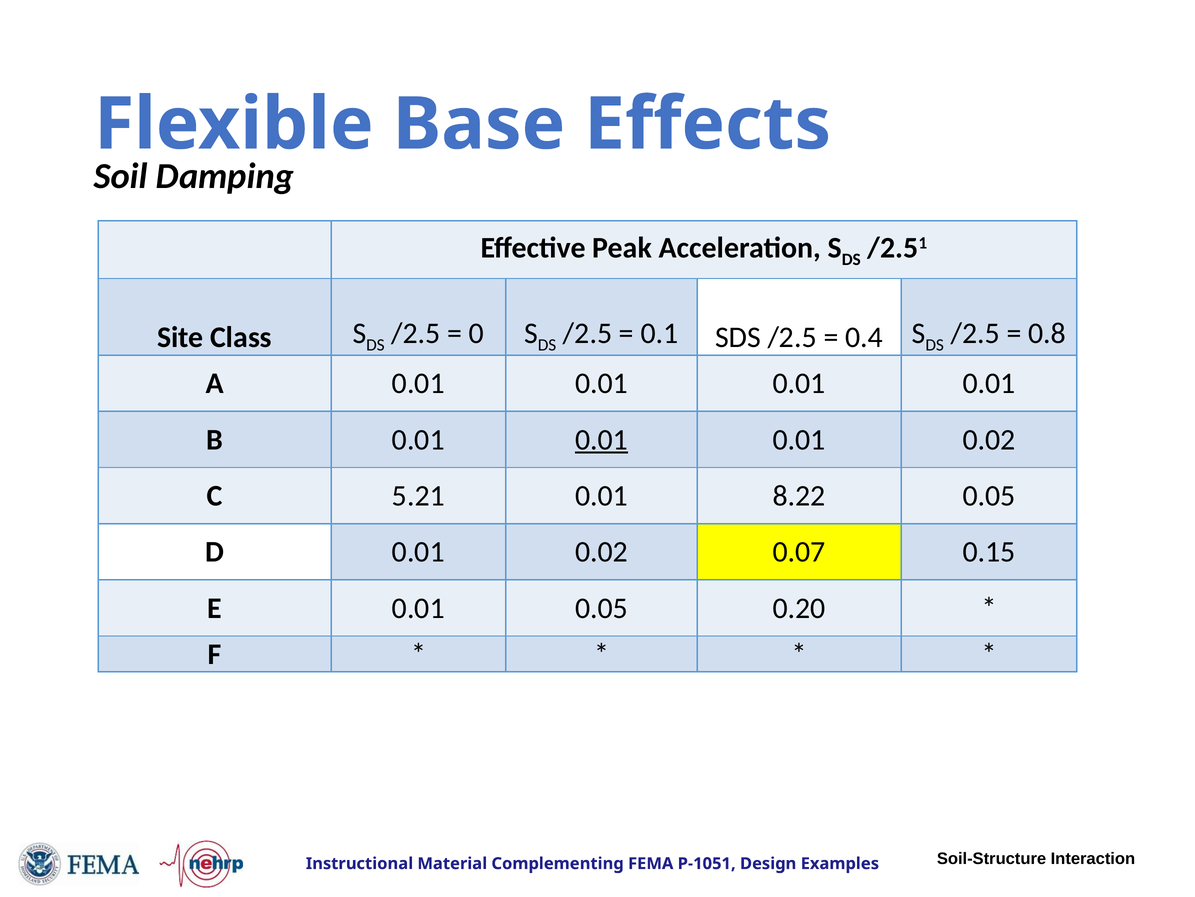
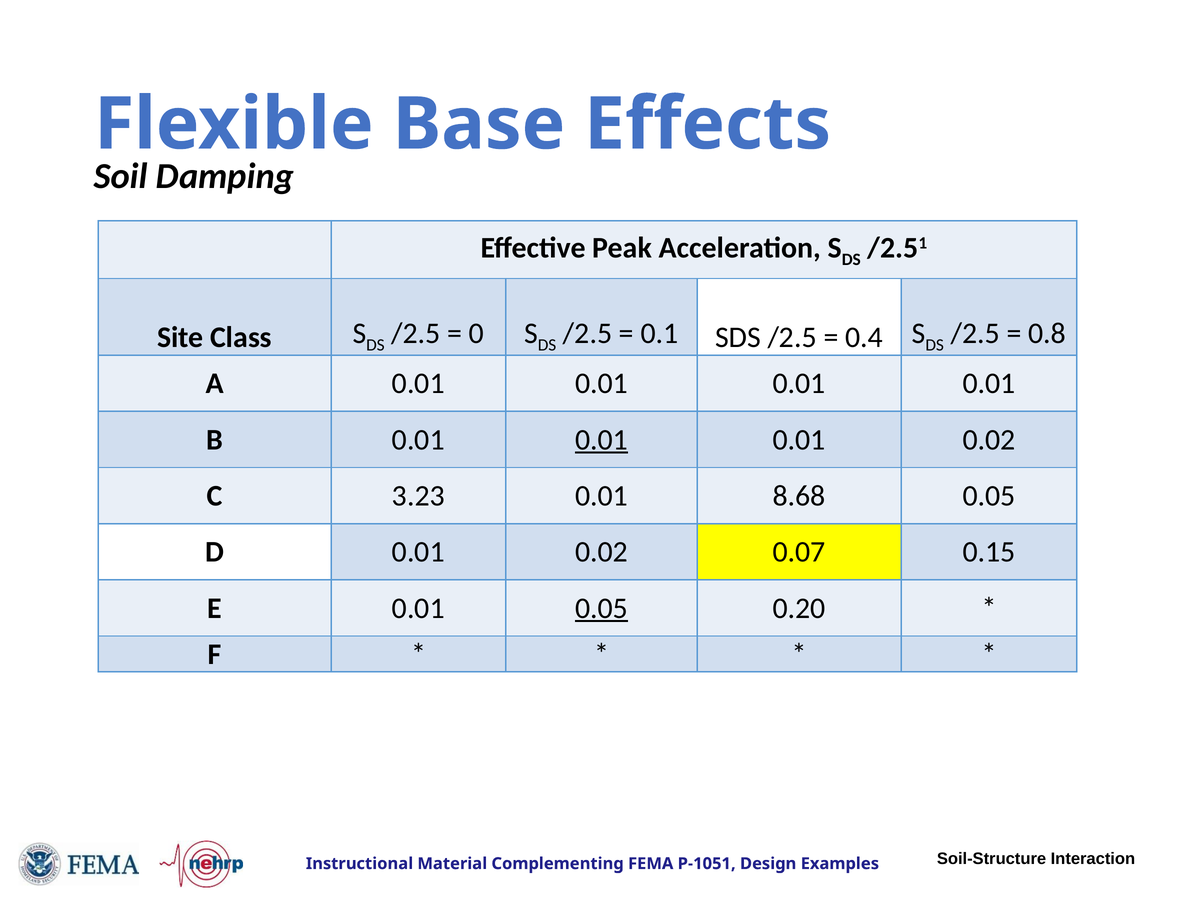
5.21: 5.21 -> 3.23 (418, 496)
8.22: 8.22 -> 8.68 (799, 496)
0.05 underline: none -> present (601, 608)
